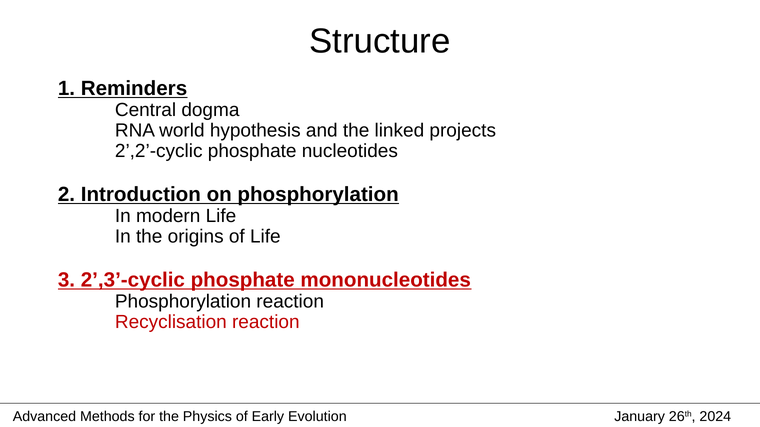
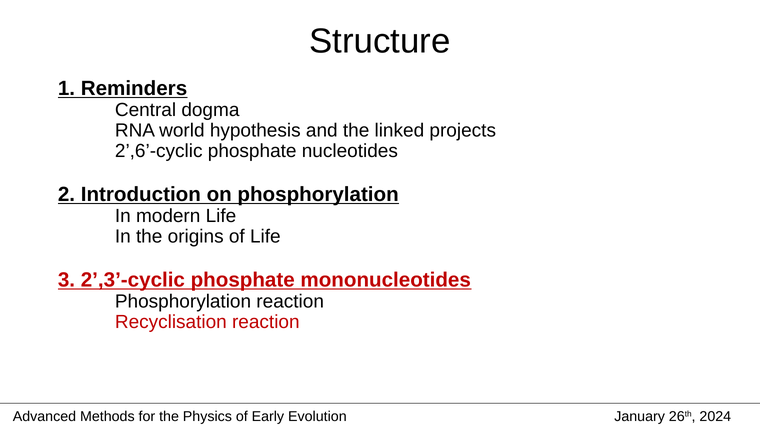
2’,2’-cyclic: 2’,2’-cyclic -> 2’,6’-cyclic (159, 151)
